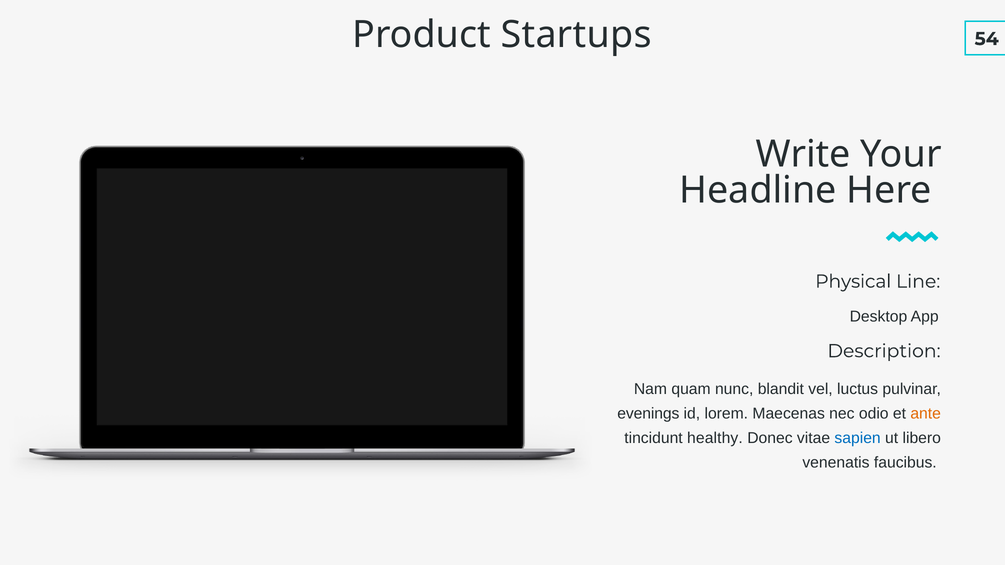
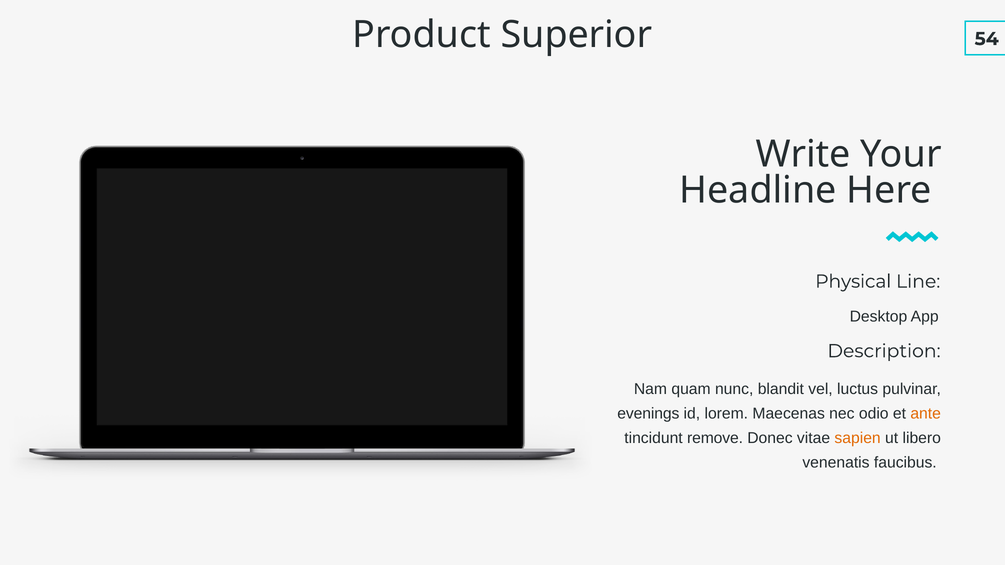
Startups: Startups -> Superior (576, 35)
healthy: healthy -> remove (715, 438)
sapien colour: blue -> orange (858, 438)
